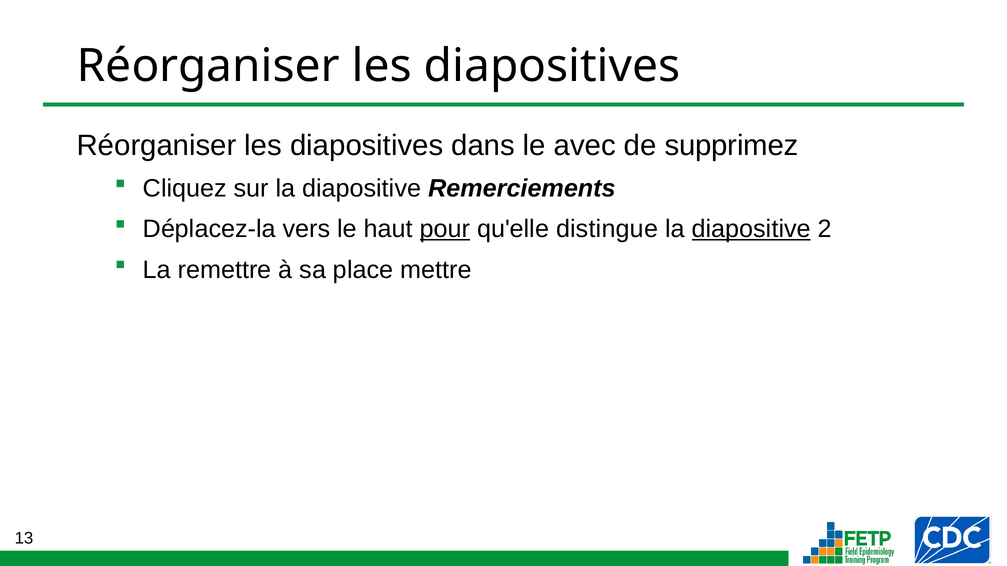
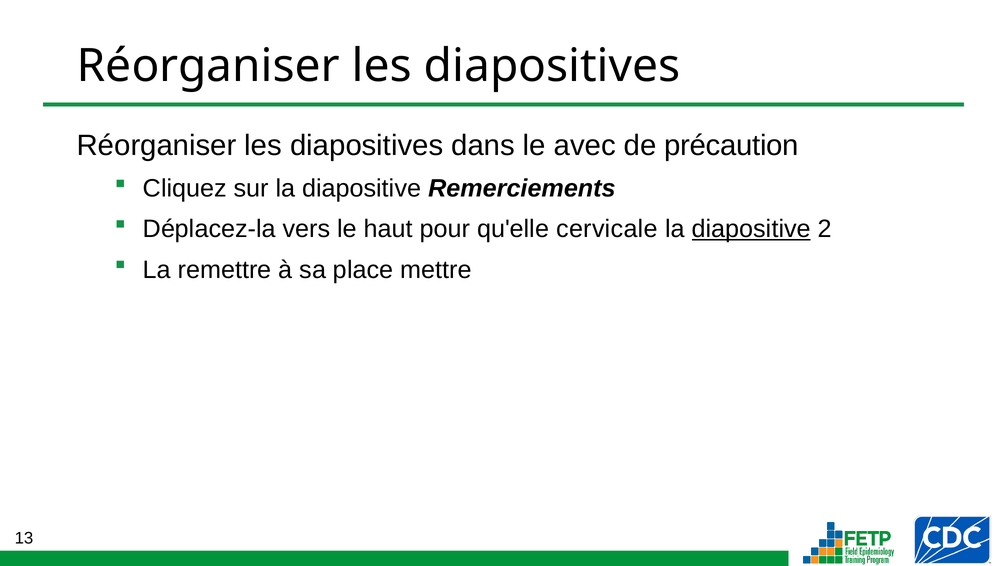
supprimez: supprimez -> précaution (732, 146)
pour underline: present -> none (445, 229)
distingue: distingue -> cervicale (607, 229)
